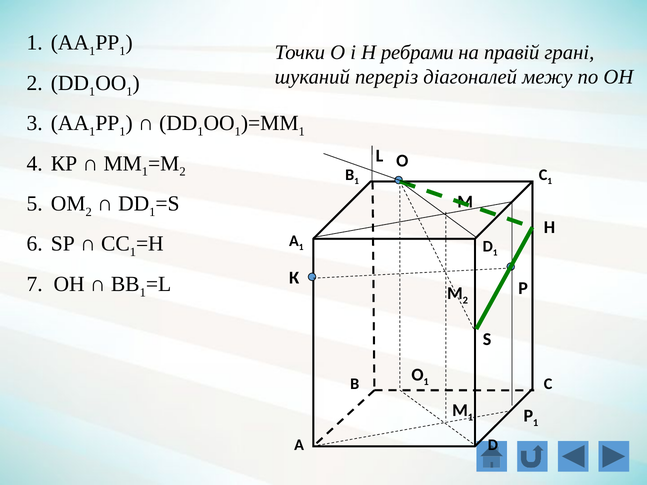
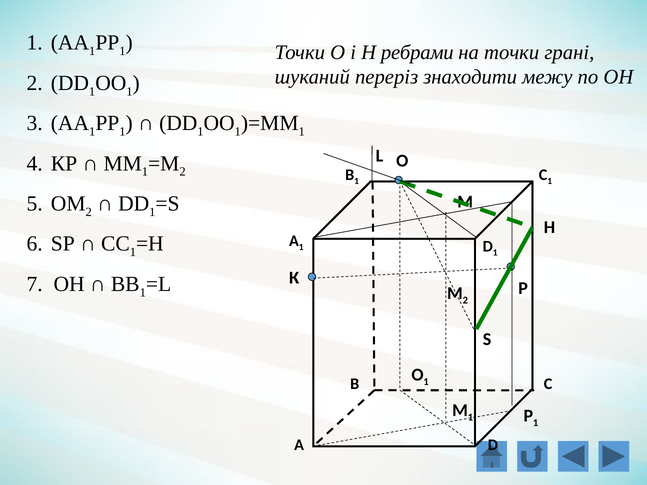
на правій: правій -> точки (512, 52)
діагоналей: діагоналей -> знаходити (470, 77)
